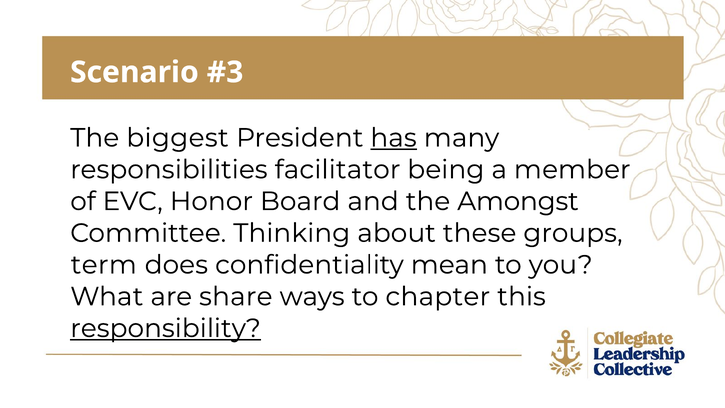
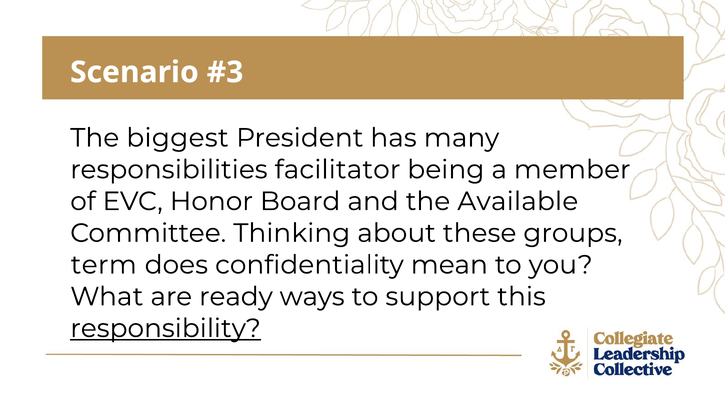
has underline: present -> none (394, 138)
Amongst: Amongst -> Available (518, 201)
share: share -> ready (236, 296)
chapter: chapter -> support (438, 296)
